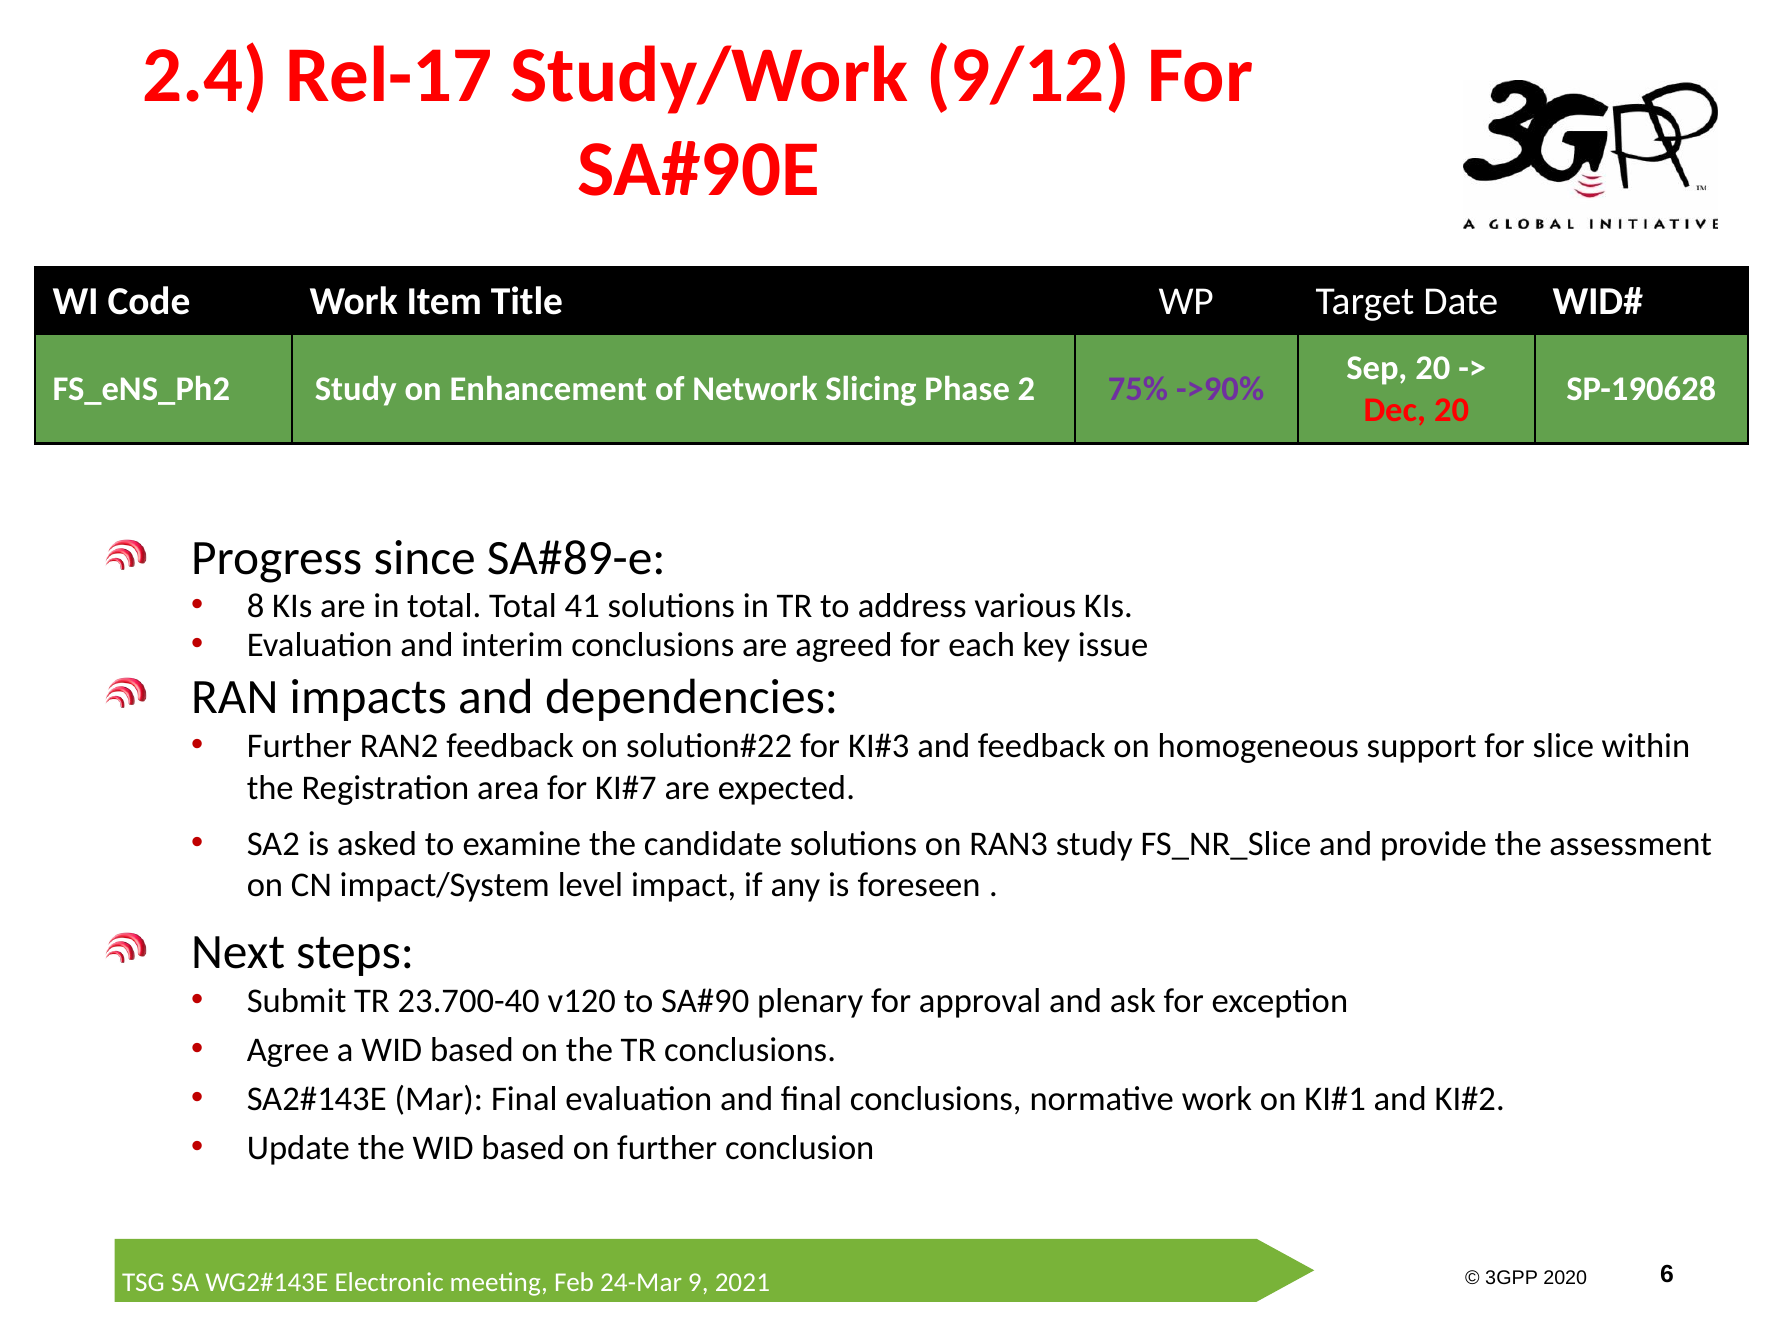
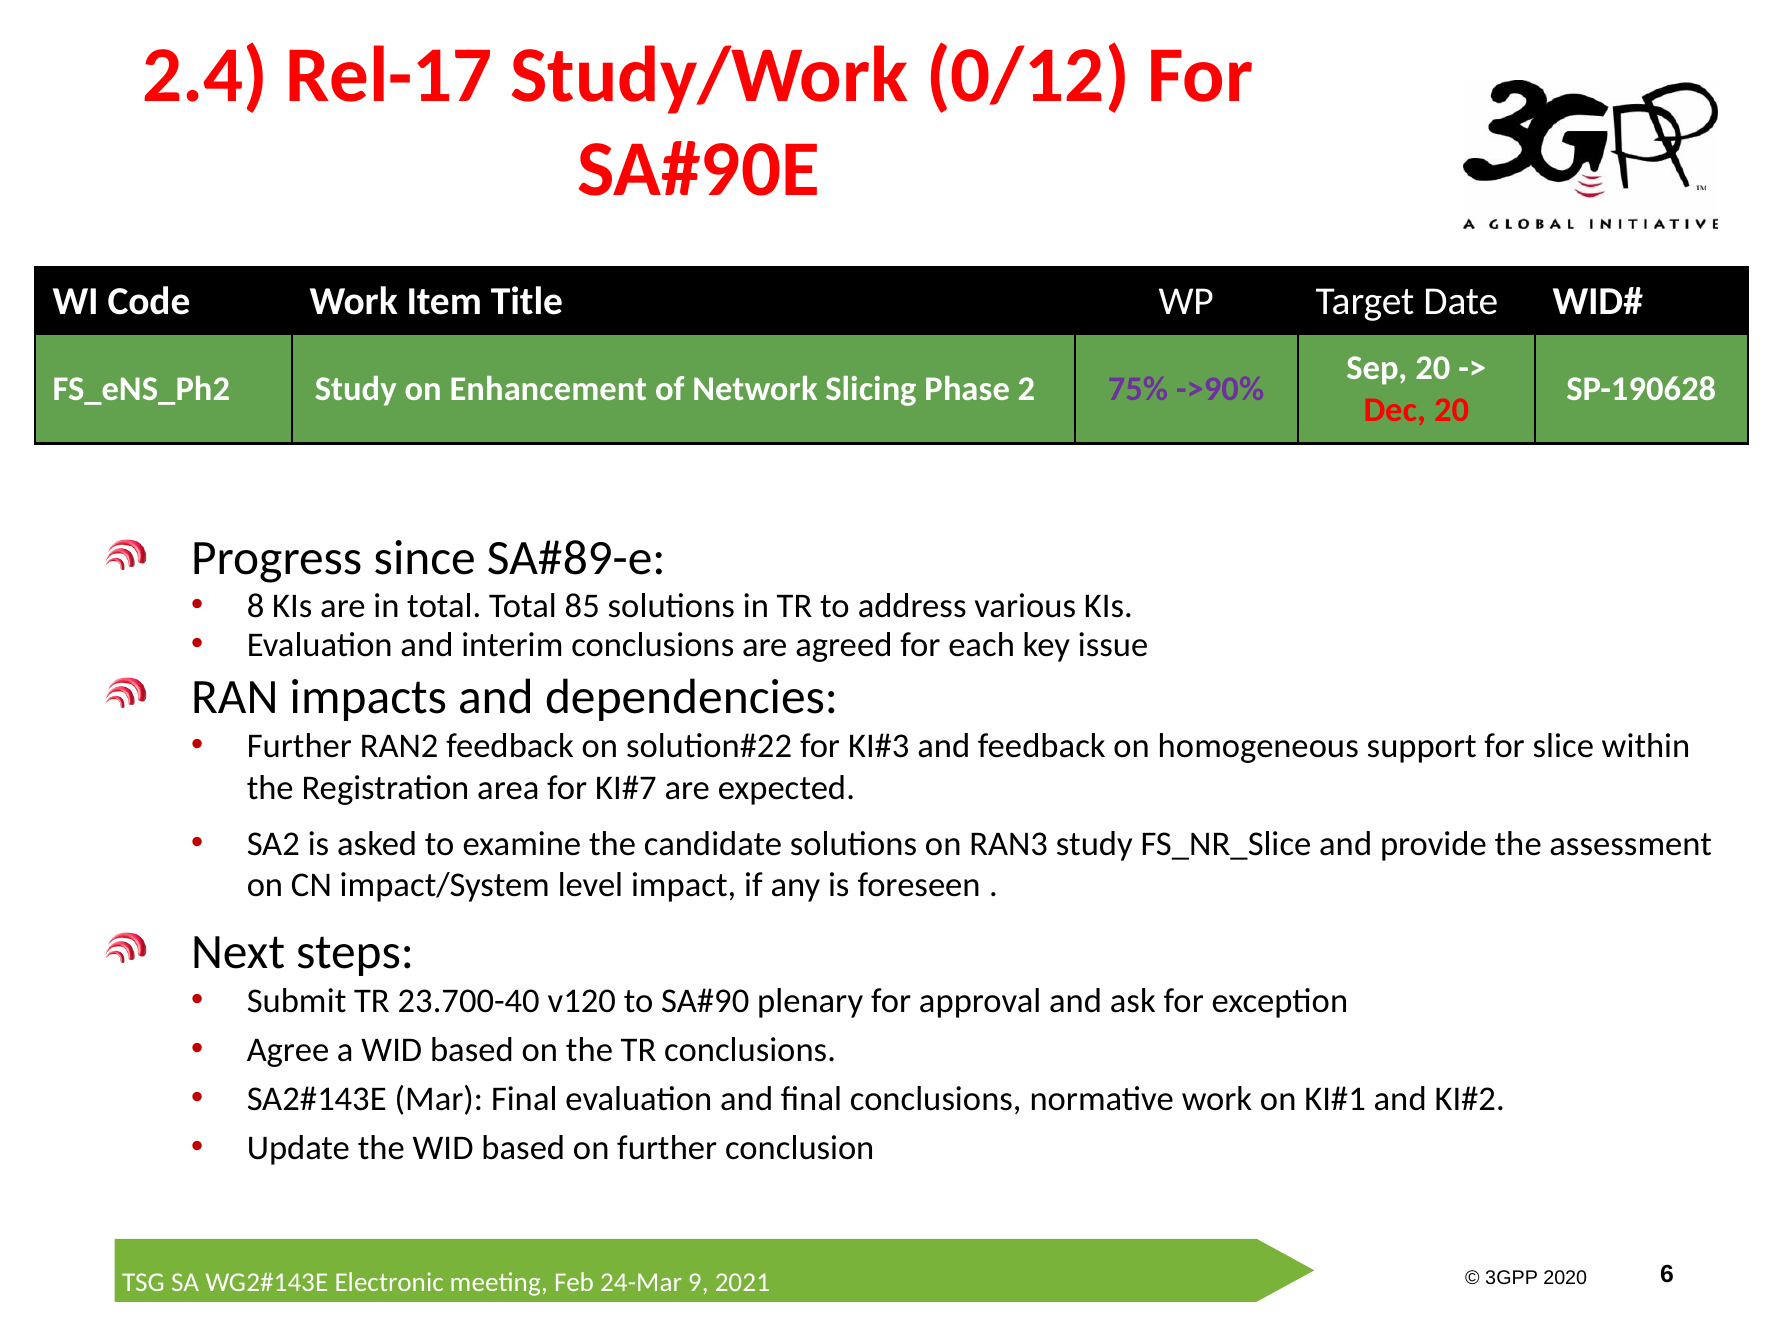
9/12: 9/12 -> 0/12 (1028, 75)
41: 41 -> 85 (582, 606)
